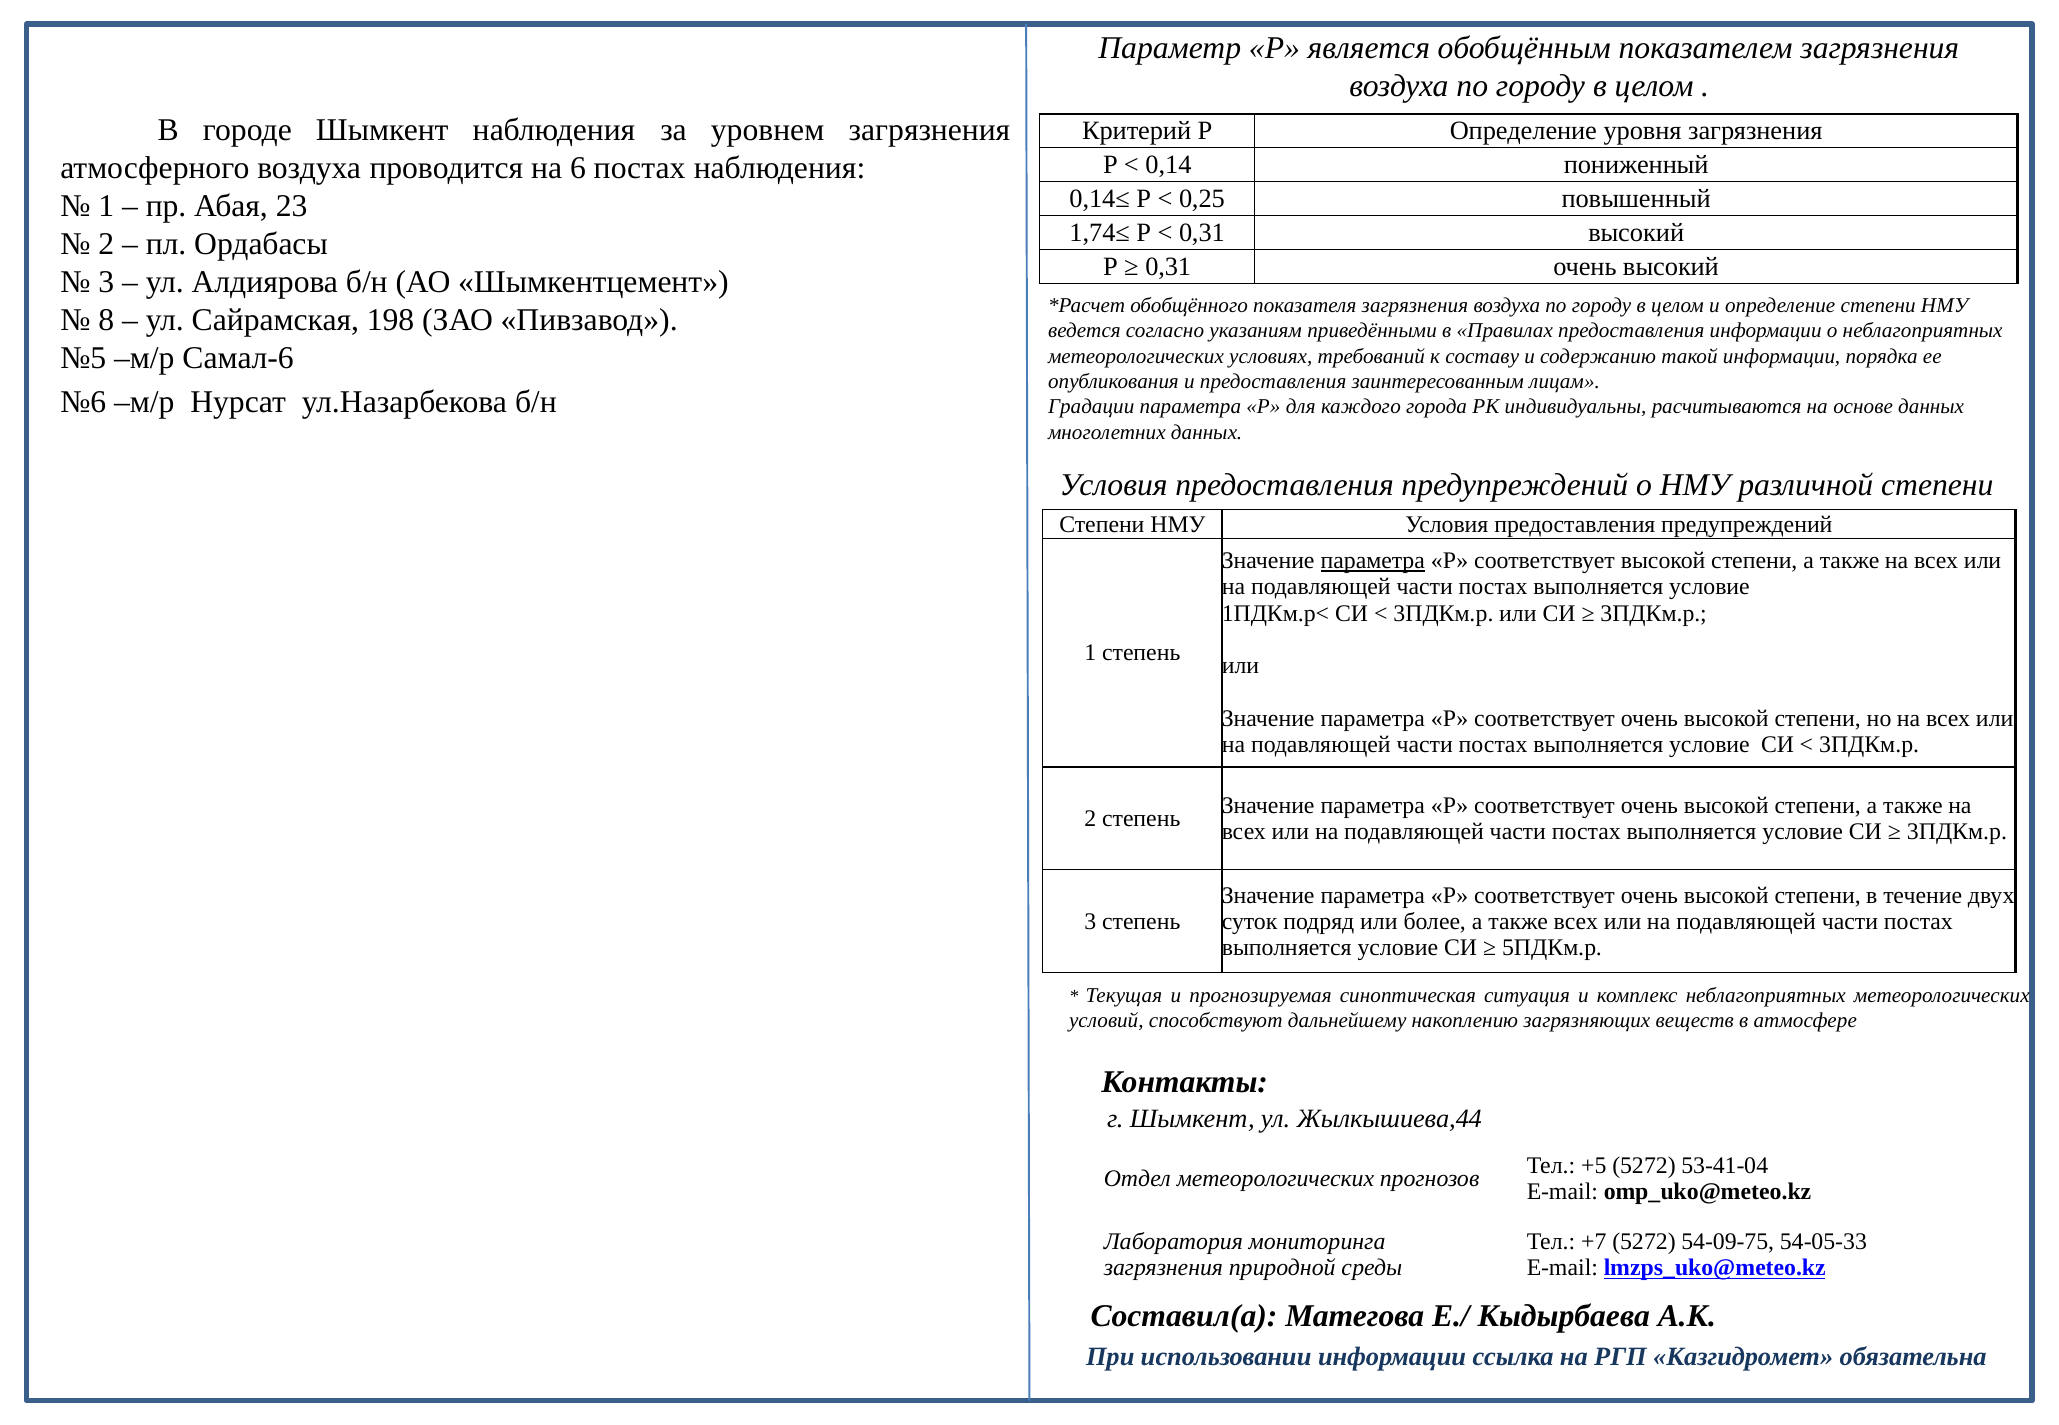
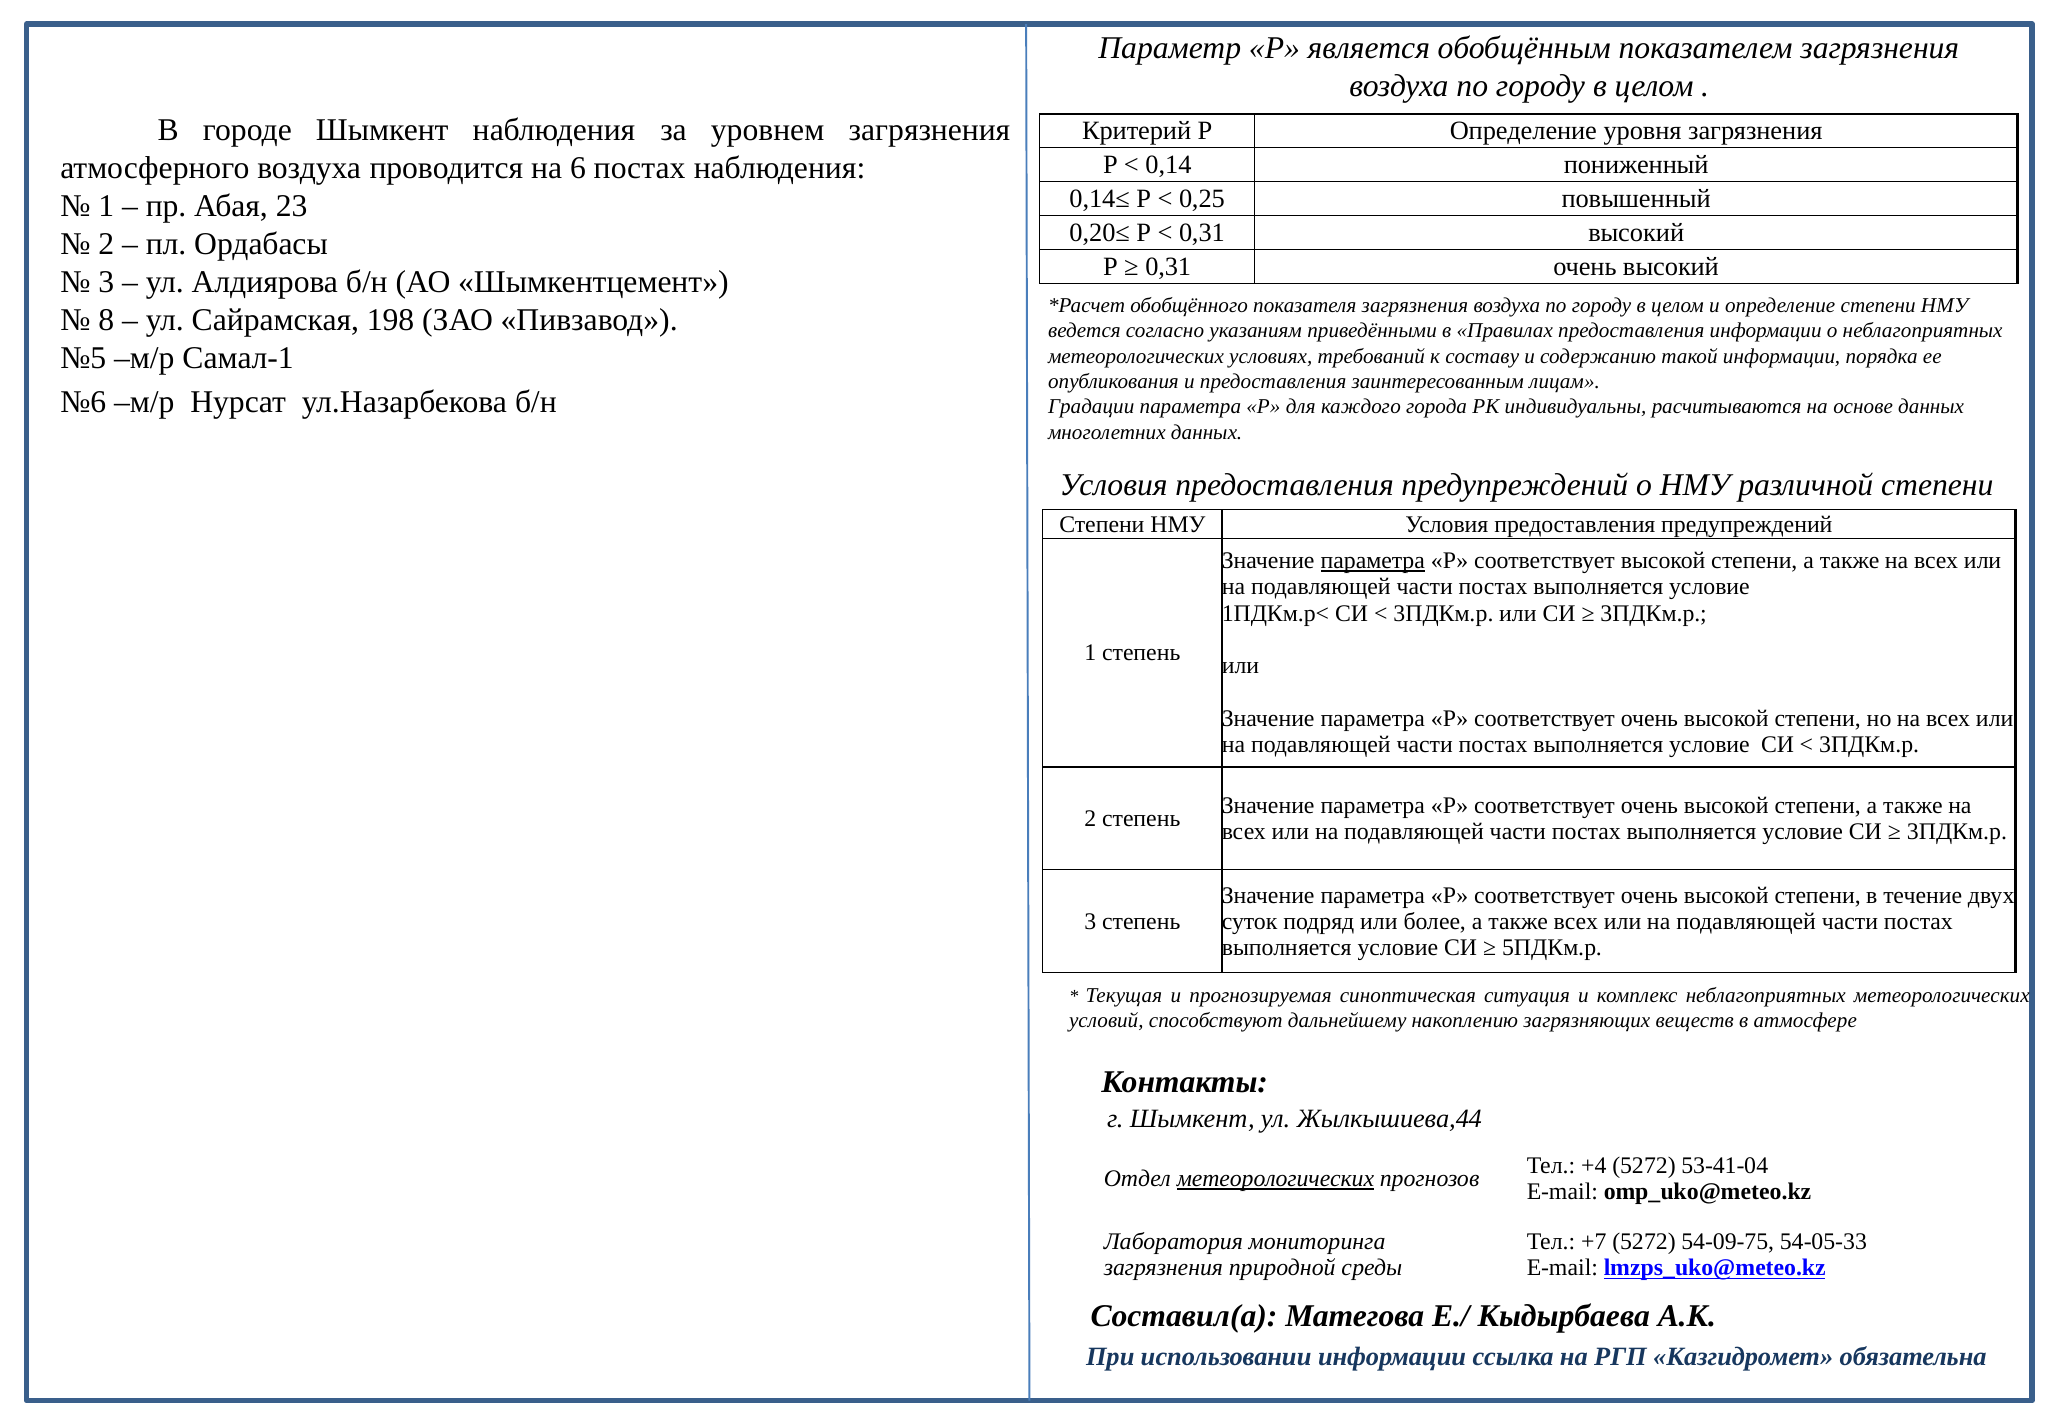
1,74≤: 1,74≤ -> 0,20≤ (1100, 233)
Самал-6: Самал-6 -> Самал-1 (238, 358)
+5: +5 -> +4 (1594, 1166)
метеорологических underline: none -> present (1275, 1179)
